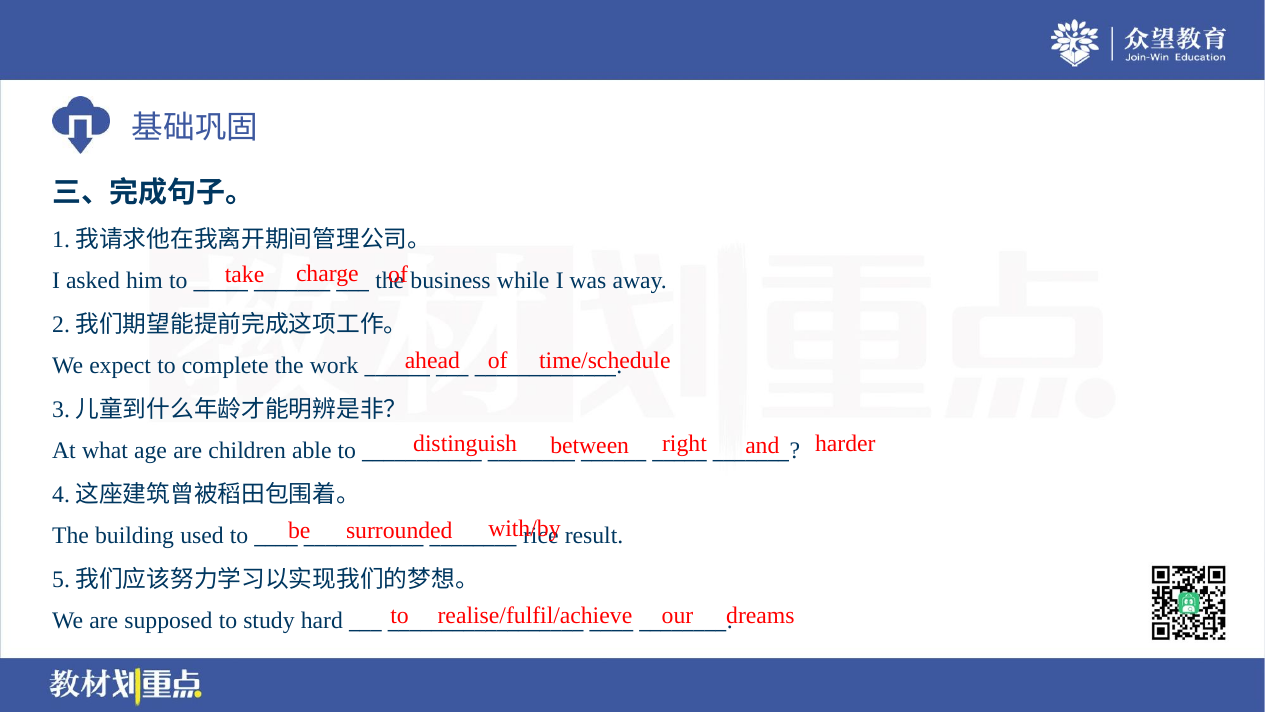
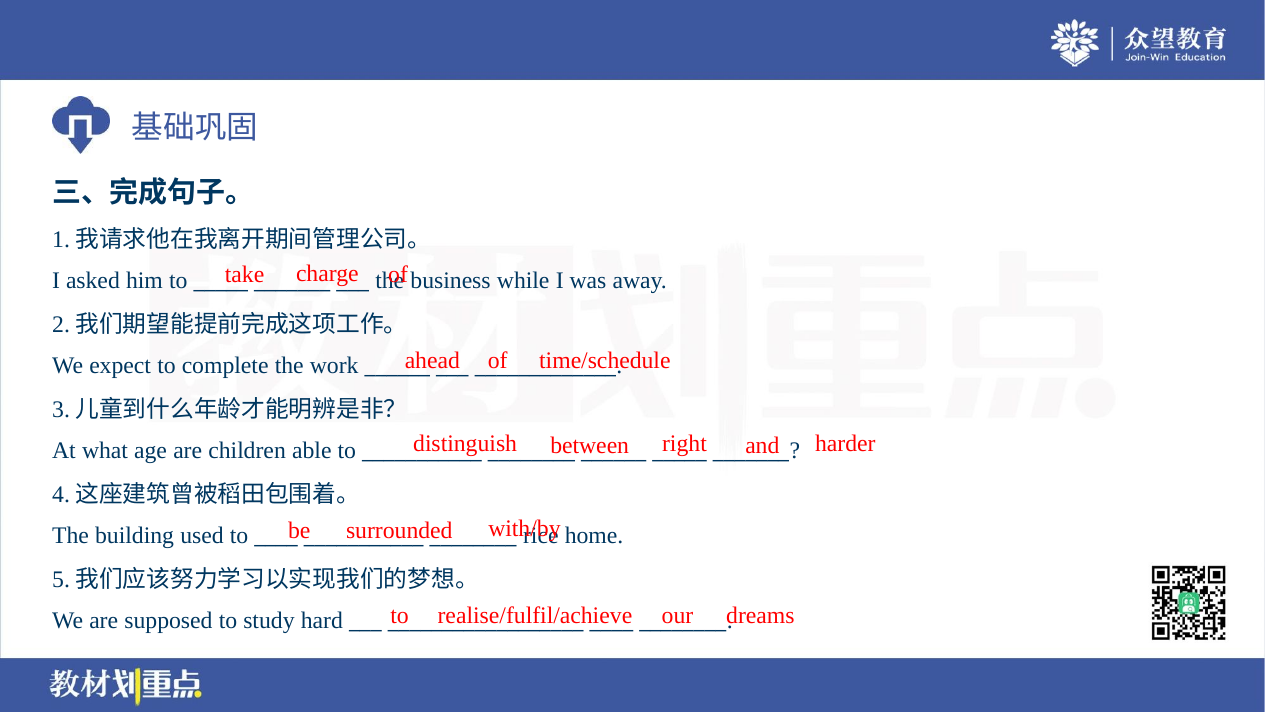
result: result -> home (594, 535)
